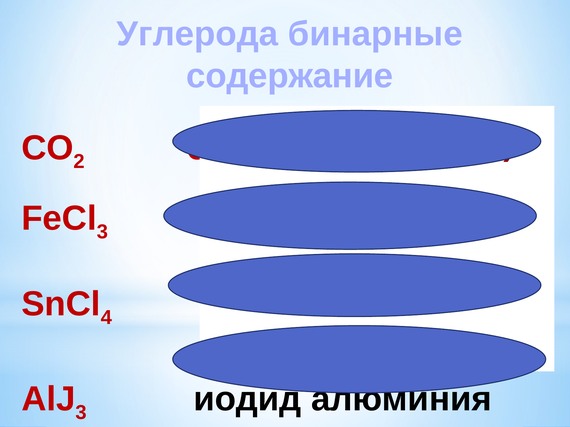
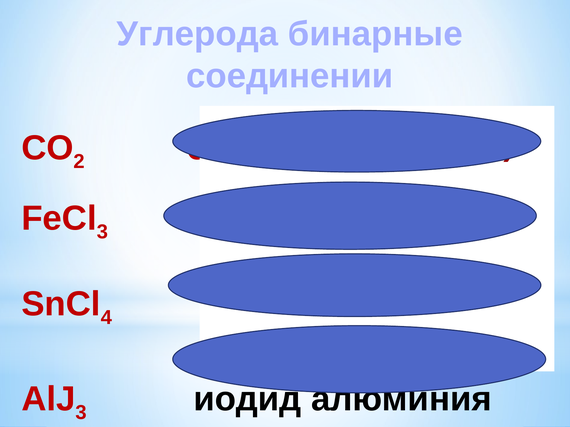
содержание: содержание -> соединении (290, 76)
